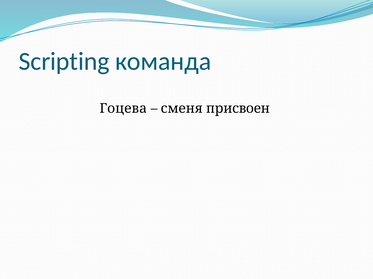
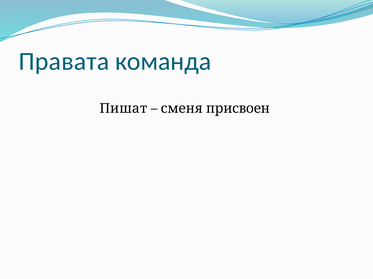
Scripting: Scripting -> Правата (64, 62)
Гоцева: Гоцева -> Пишат (123, 109)
